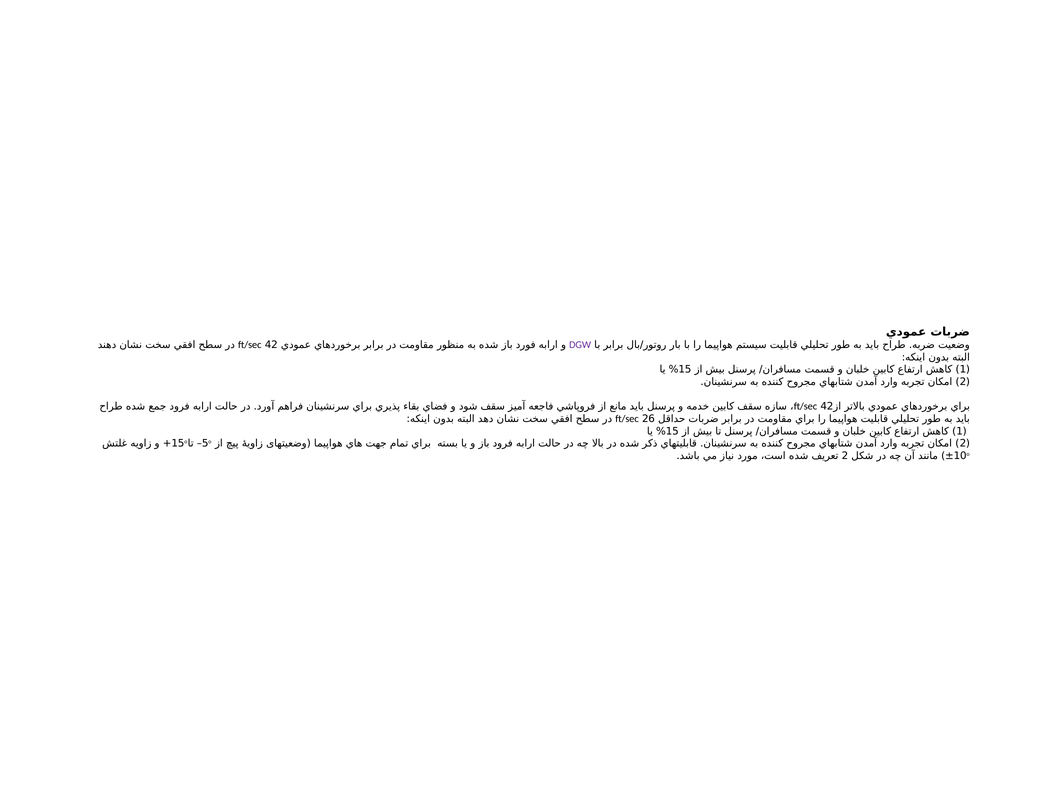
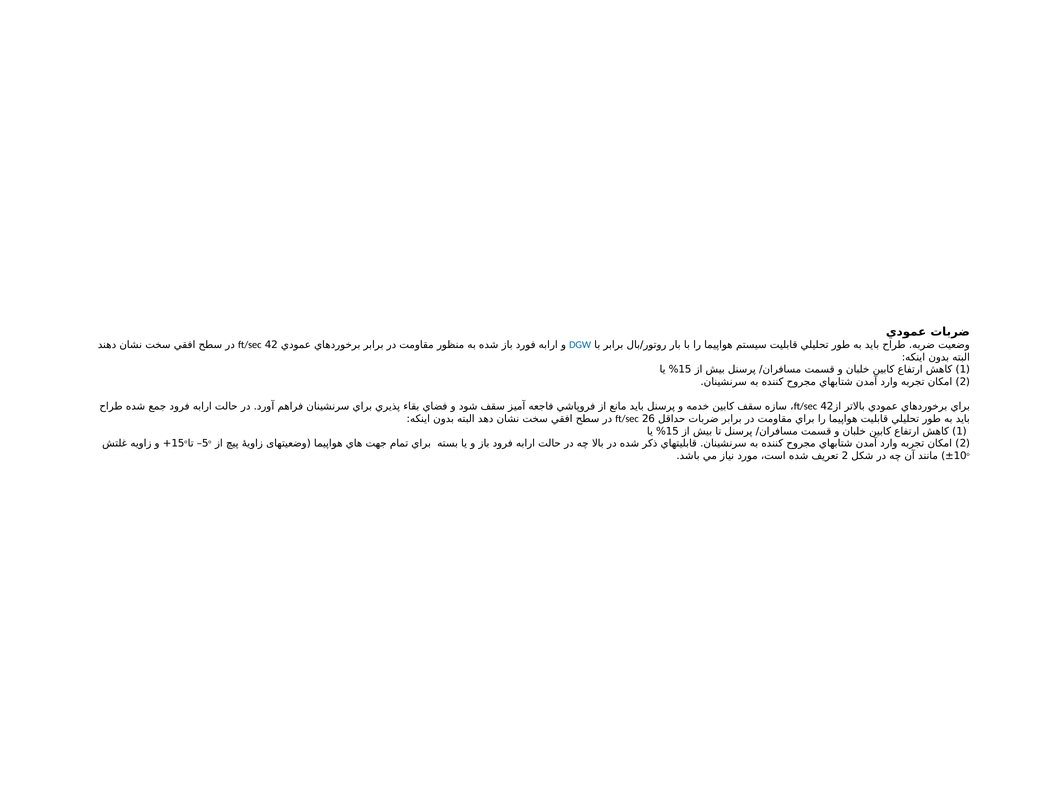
DGW colour: purple -> blue (580, 345)
